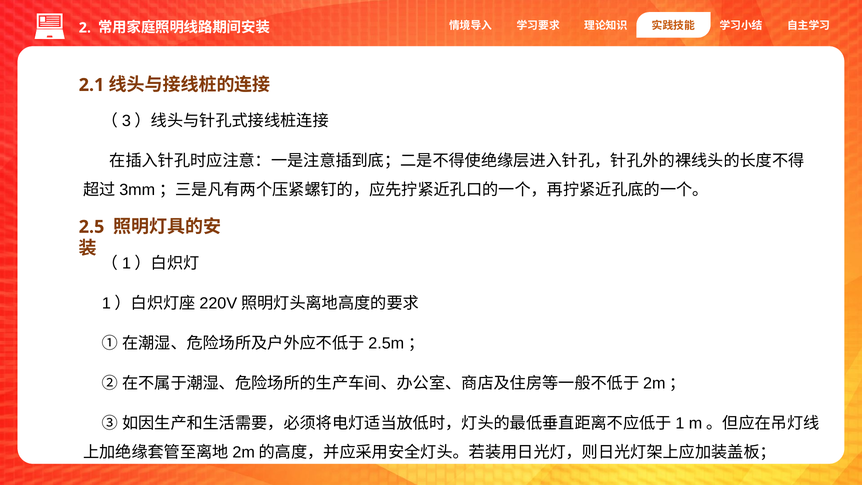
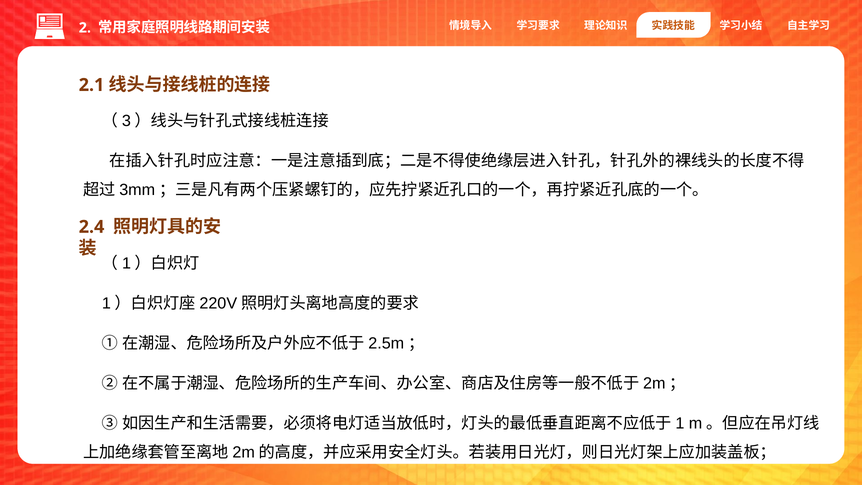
2.5: 2.5 -> 2.4 (92, 227)
